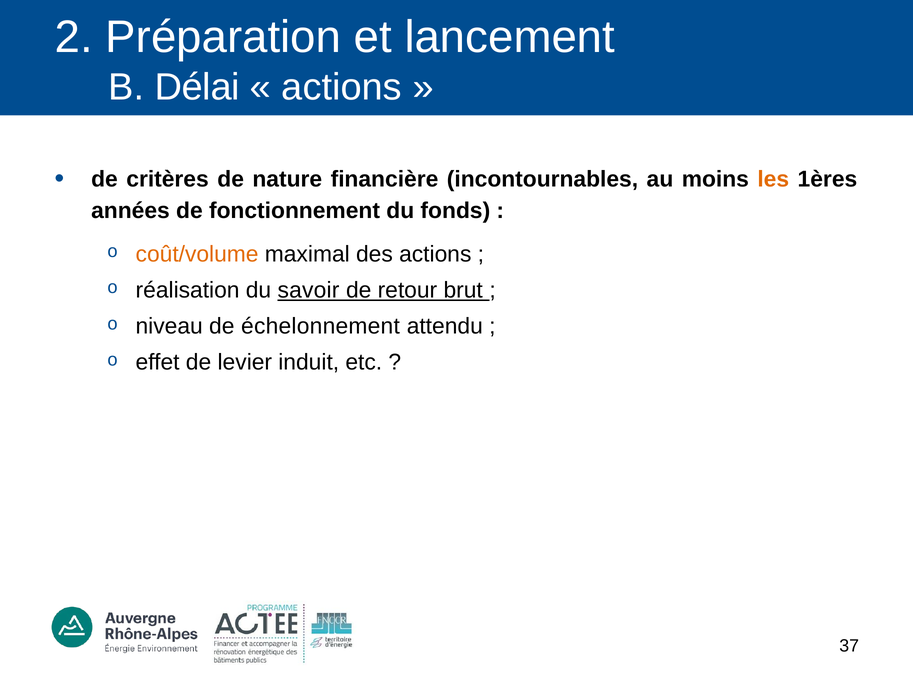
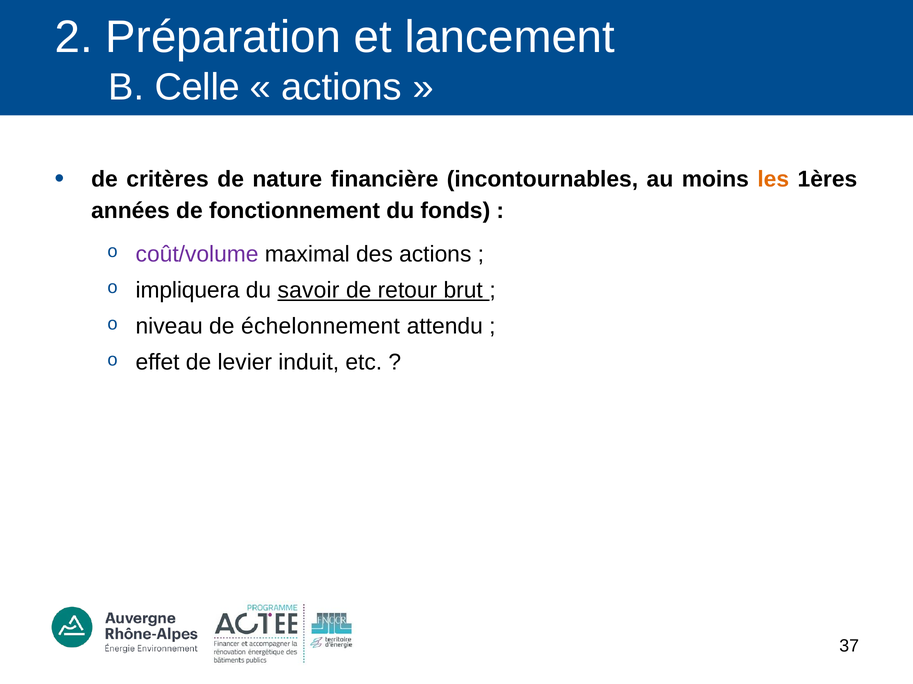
Délai: Délai -> Celle (197, 87)
coût/volume colour: orange -> purple (197, 255)
réalisation: réalisation -> impliquera (188, 291)
